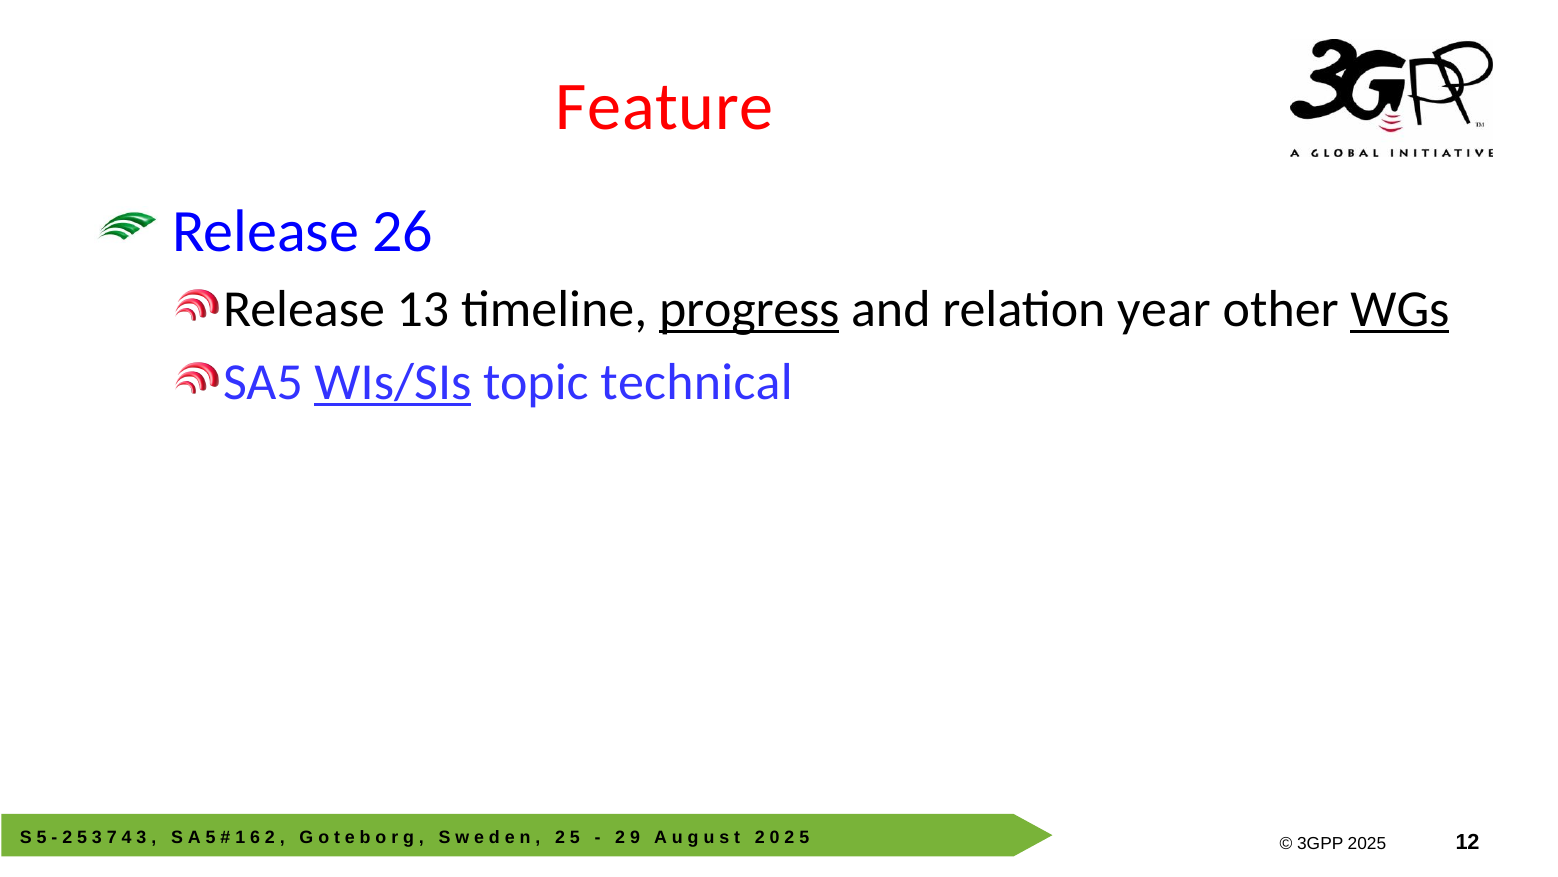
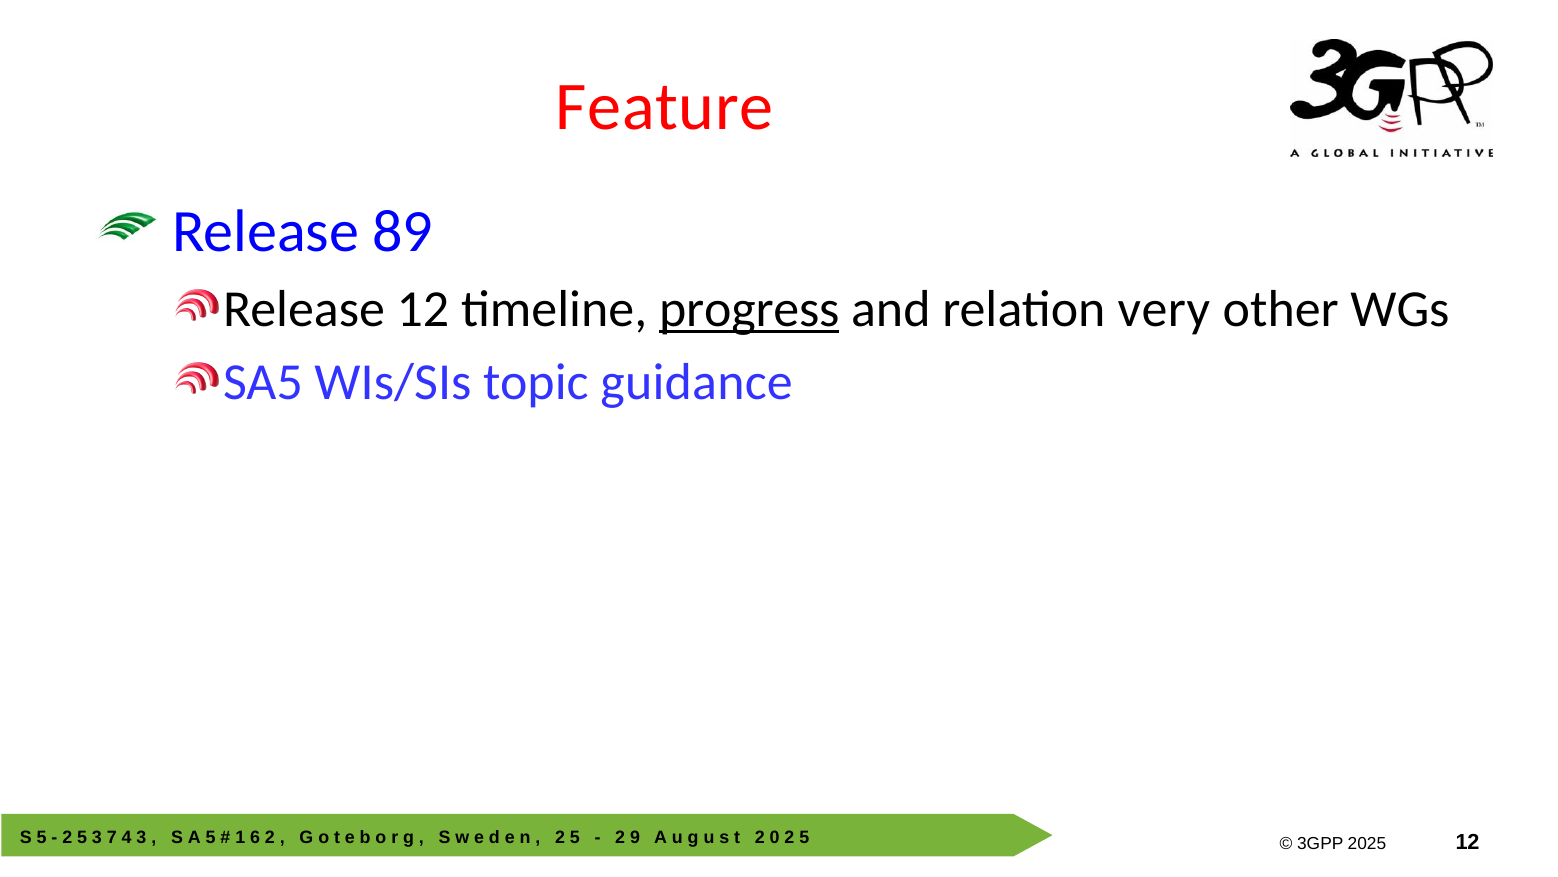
26: 26 -> 89 (403, 232)
Release 13: 13 -> 12 (423, 309)
year: year -> very (1164, 309)
WGs underline: present -> none (1400, 309)
WIs/SIs underline: present -> none (393, 382)
technical: technical -> guidance (697, 382)
